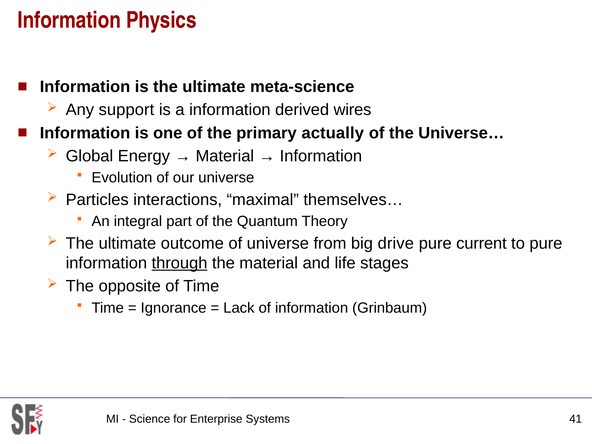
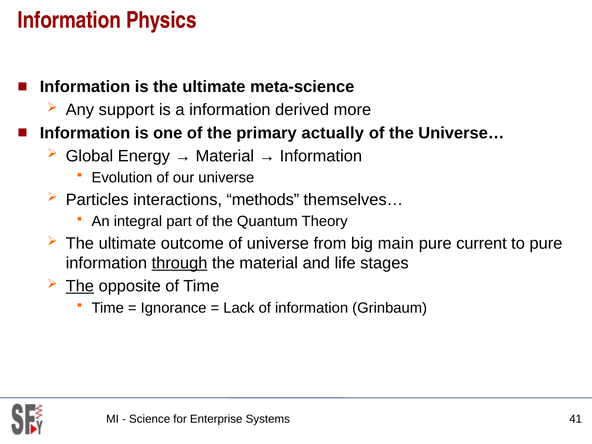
wires: wires -> more (352, 110)
maximal: maximal -> methods (263, 200)
drive: drive -> main (396, 243)
The underline: none -> present (80, 286)
